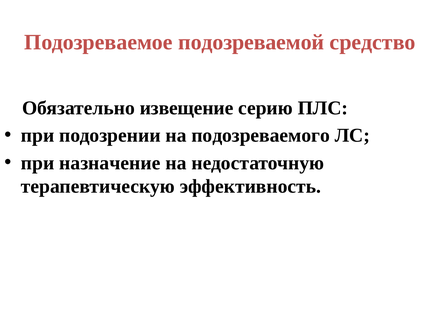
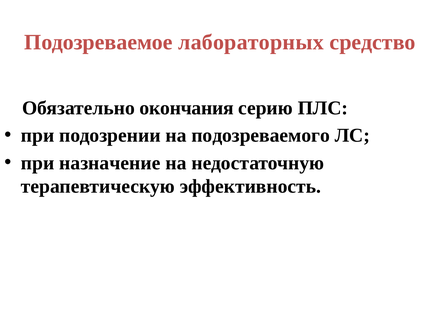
подозреваемой: подозреваемой -> лабораторных (251, 42)
извещение: извещение -> окончания (187, 108)
